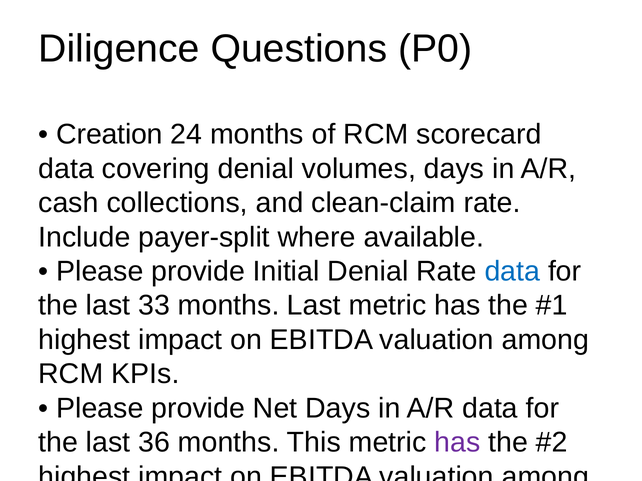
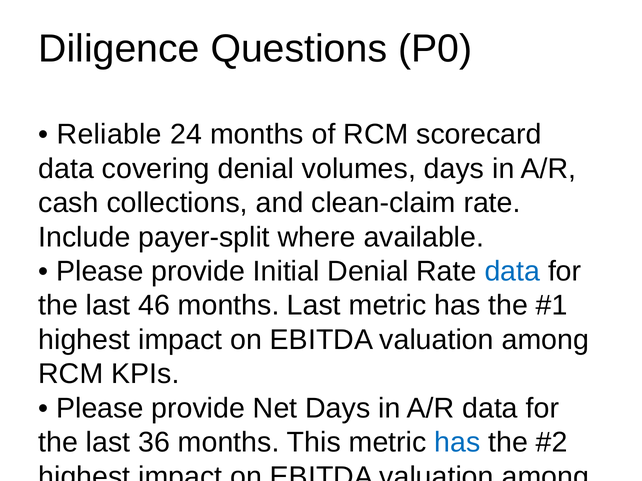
Creation: Creation -> Reliable (109, 135)
33: 33 -> 46 (154, 306)
has colour: purple -> blue (457, 443)
